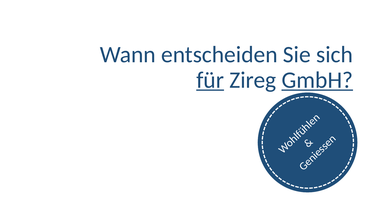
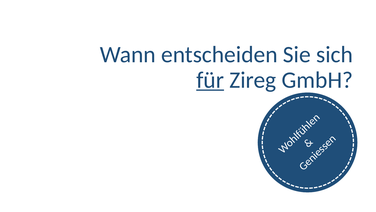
GmbH underline: present -> none (317, 80)
